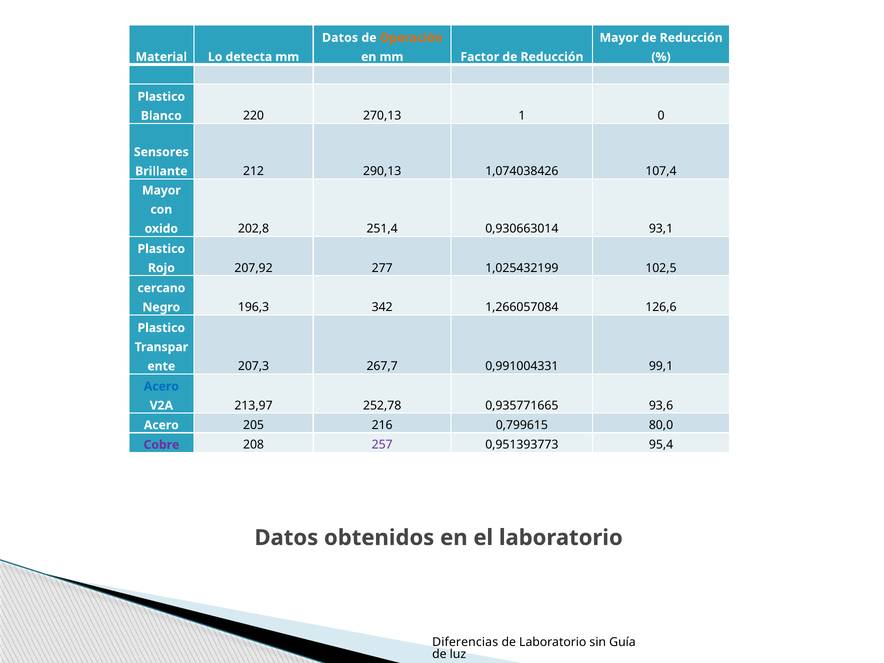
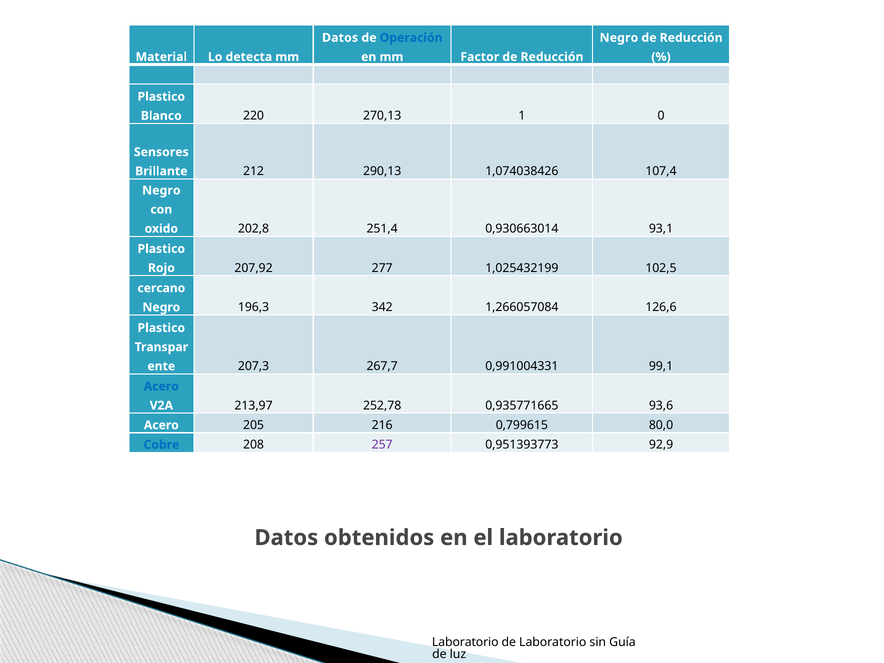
Operación colour: orange -> blue (411, 38)
Mayor: Mayor -> Negro (619, 38)
Mayor: Mayor -> Negro (161, 190)
Cobre colour: purple -> blue (161, 445)
95,4: 95,4 -> 92,9 (661, 445)
Diferencias: Diferencias -> Laboratorio (465, 642)
